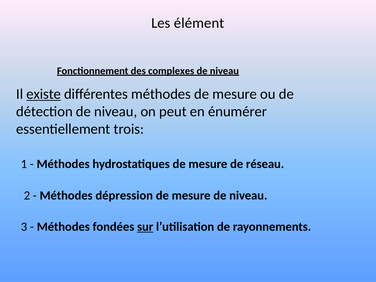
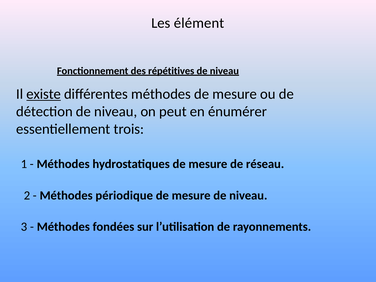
complexes: complexes -> répétitives (171, 71)
dépression: dépression -> périodique (124, 195)
sur underline: present -> none (145, 227)
